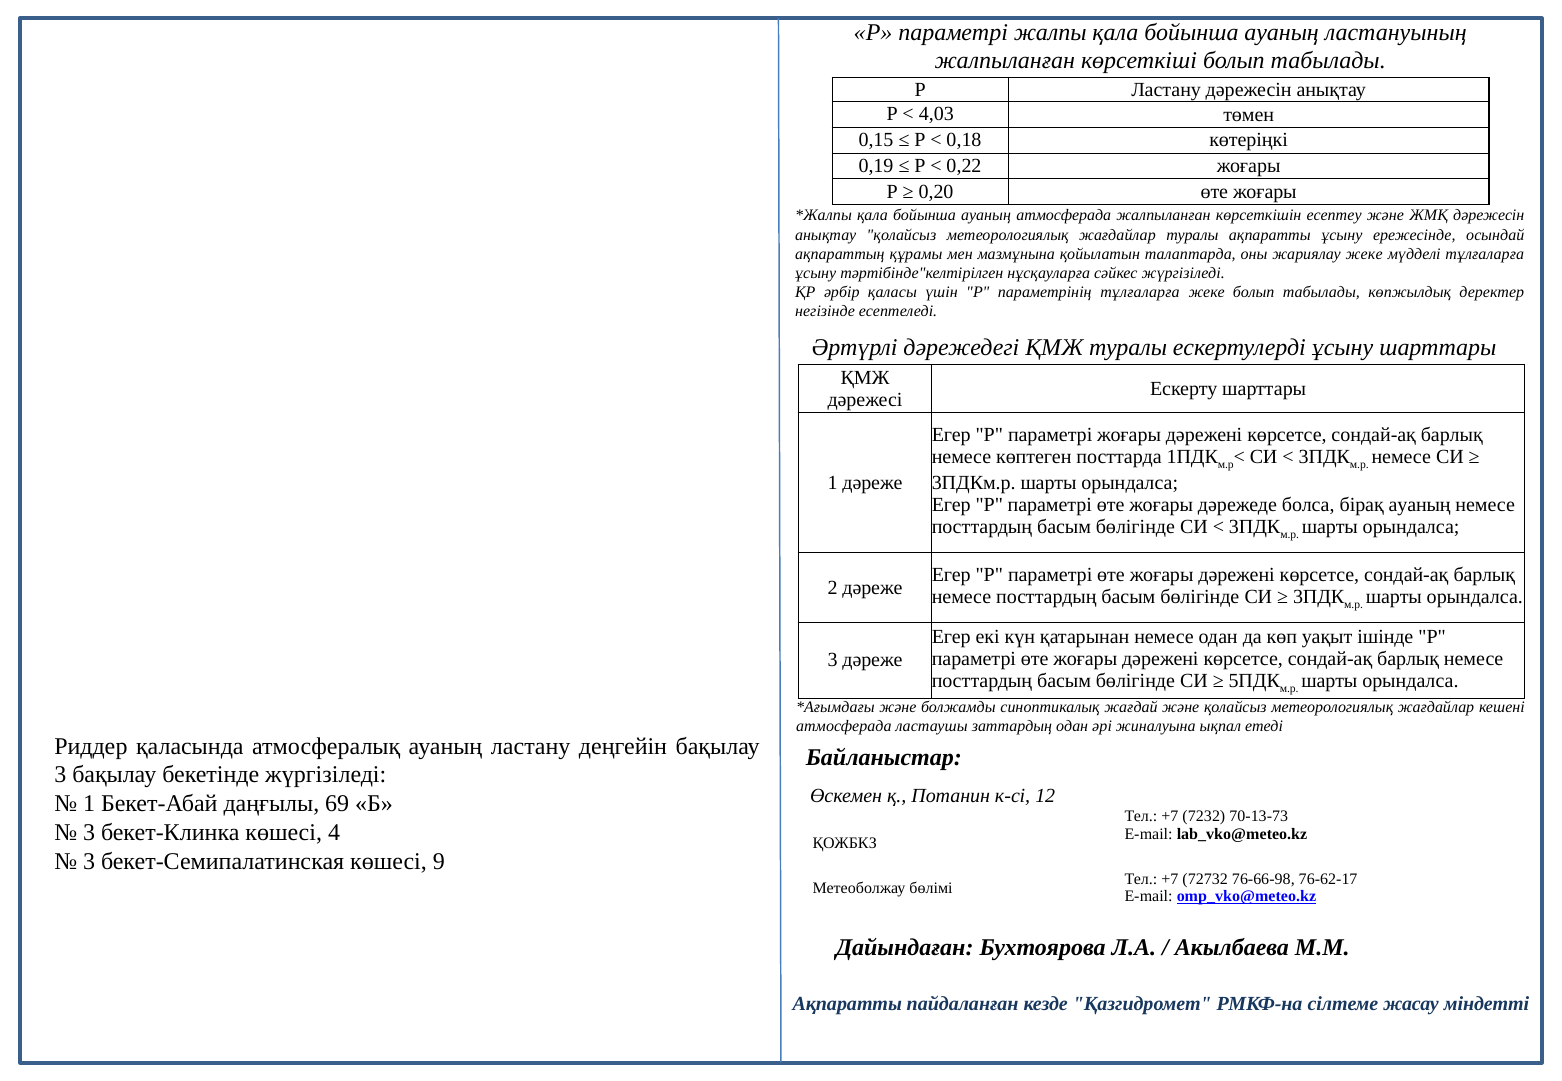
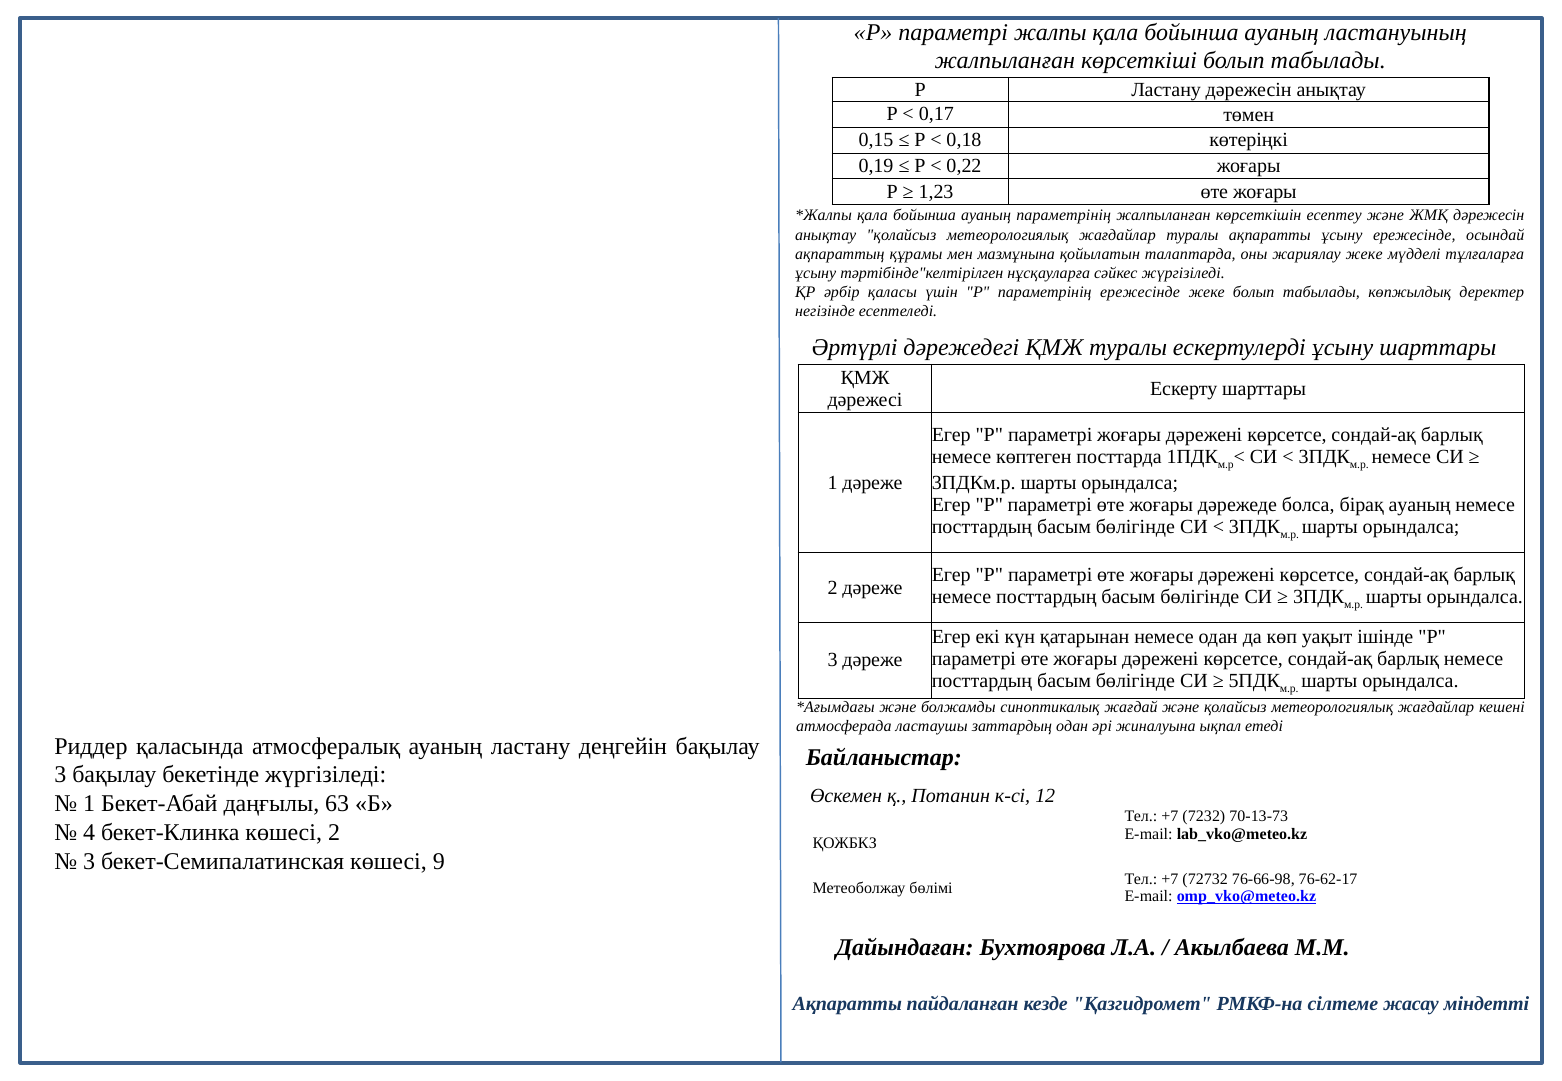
4,03: 4,03 -> 0,17 (936, 114)
0,20: 0,20 -> 1,23 (936, 191)
ауаның атмосферада: атмосферада -> параметрінің (1064, 216)
параметрінің тұлғаларға: тұлғаларға -> ережесінде (1140, 292)
69: 69 -> 63 (337, 804)
3: 3 -> 4 (89, 833)
көшесі 4: 4 -> 2 (334, 833)
